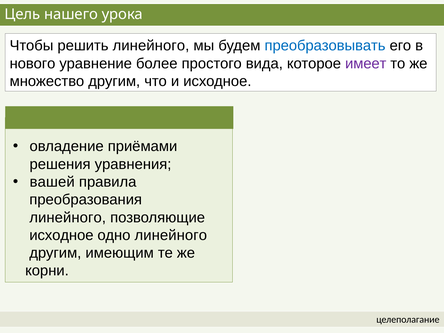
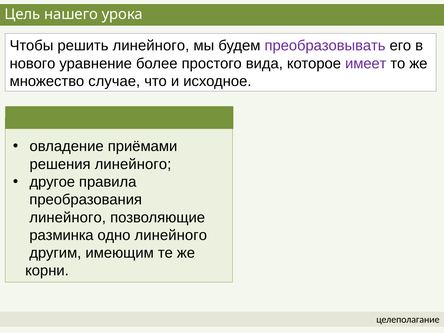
преобразовывать colour: blue -> purple (325, 46)
множество другим: другим -> случае (114, 81)
решения уравнения: уравнения -> линейного (133, 164)
вашей: вашей -> другое (52, 182)
исходное: исходное -> разминка (61, 235)
